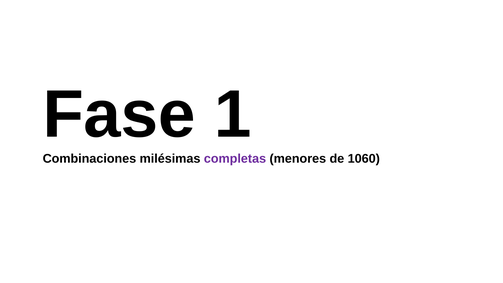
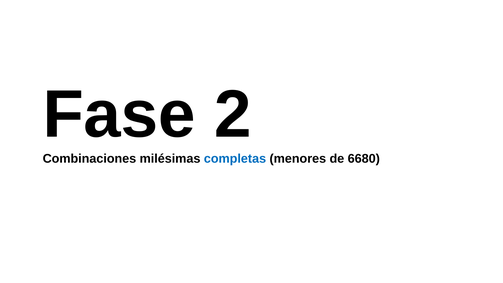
1: 1 -> 2 (233, 115)
completas colour: purple -> blue (235, 159)
1060: 1060 -> 6680 (364, 159)
